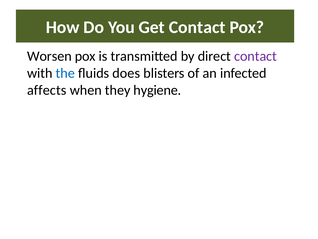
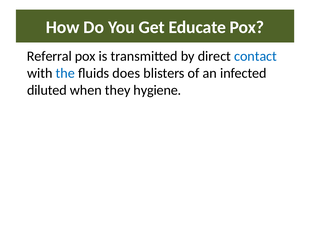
Get Contact: Contact -> Educate (197, 27)
Worsen: Worsen -> Referral (49, 56)
contact colour: purple -> blue (256, 56)
affects: affects -> diluted (47, 90)
